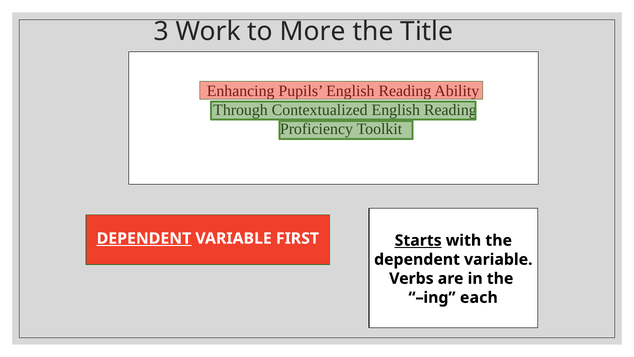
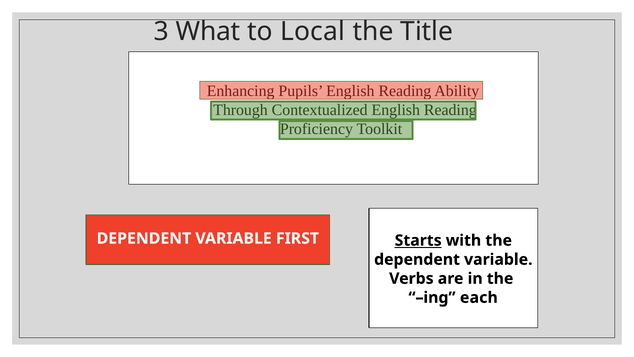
Work: Work -> What (208, 32)
More: More -> Local (313, 32)
DEPENDENT underline: present -> none (144, 238)
